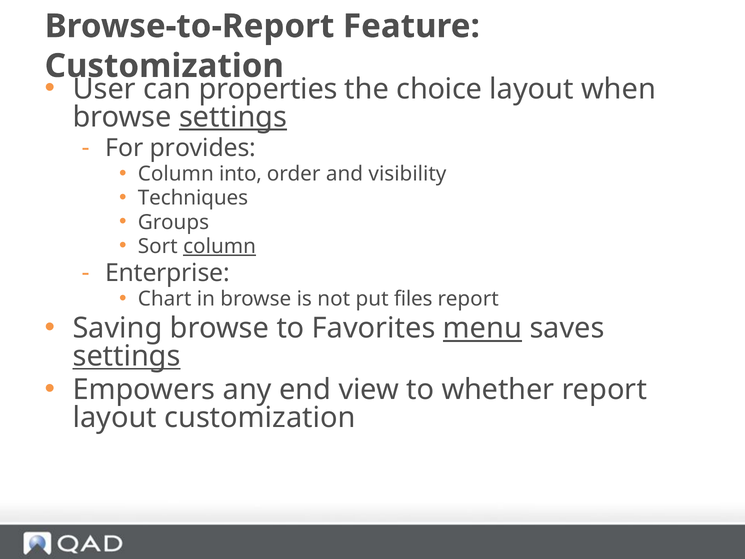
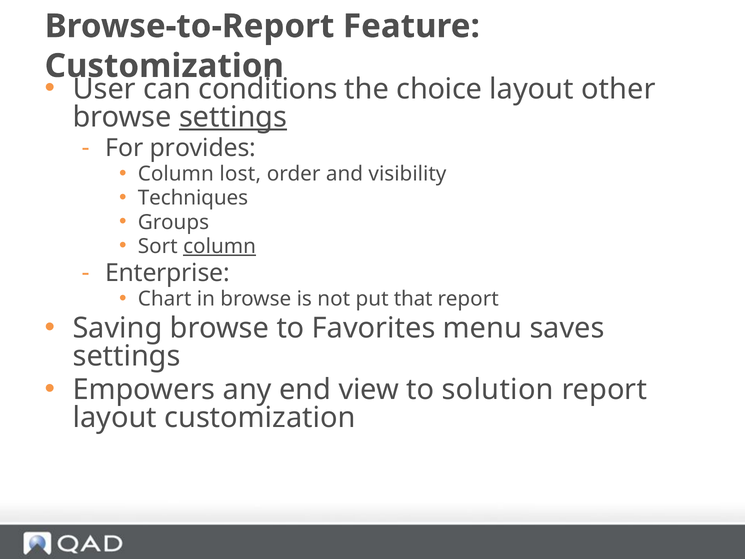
properties: properties -> conditions (268, 89)
when: when -> other (618, 89)
into: into -> lost (240, 174)
files: files -> that (413, 299)
menu underline: present -> none (482, 328)
settings underline: present -> none (127, 356)
whether: whether -> solution (498, 390)
